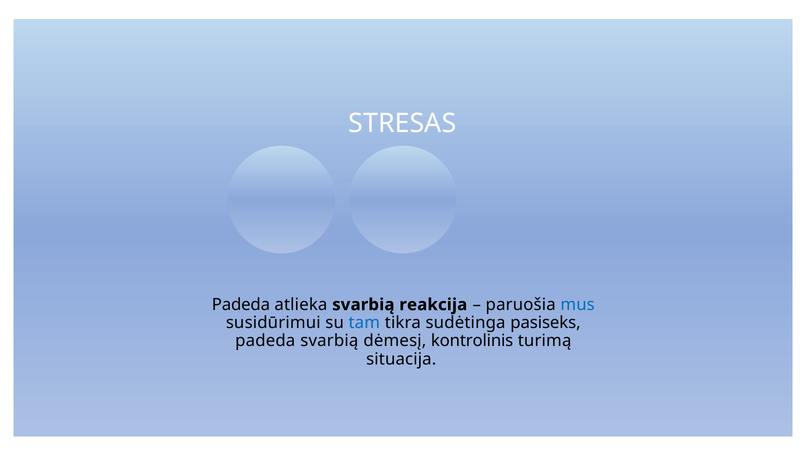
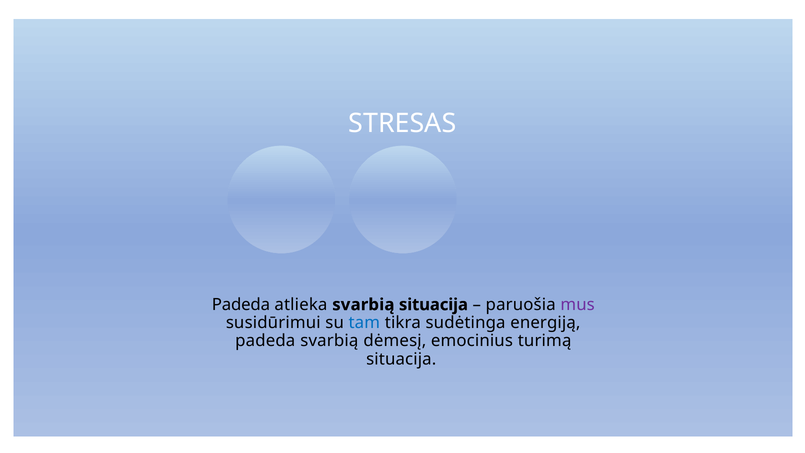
svarbią reakcija: reakcija -> situacija (433, 305)
mus colour: blue -> purple (578, 305)
pasiseks: pasiseks -> energiją (545, 323)
kontrolinis: kontrolinis -> emocinius (472, 341)
